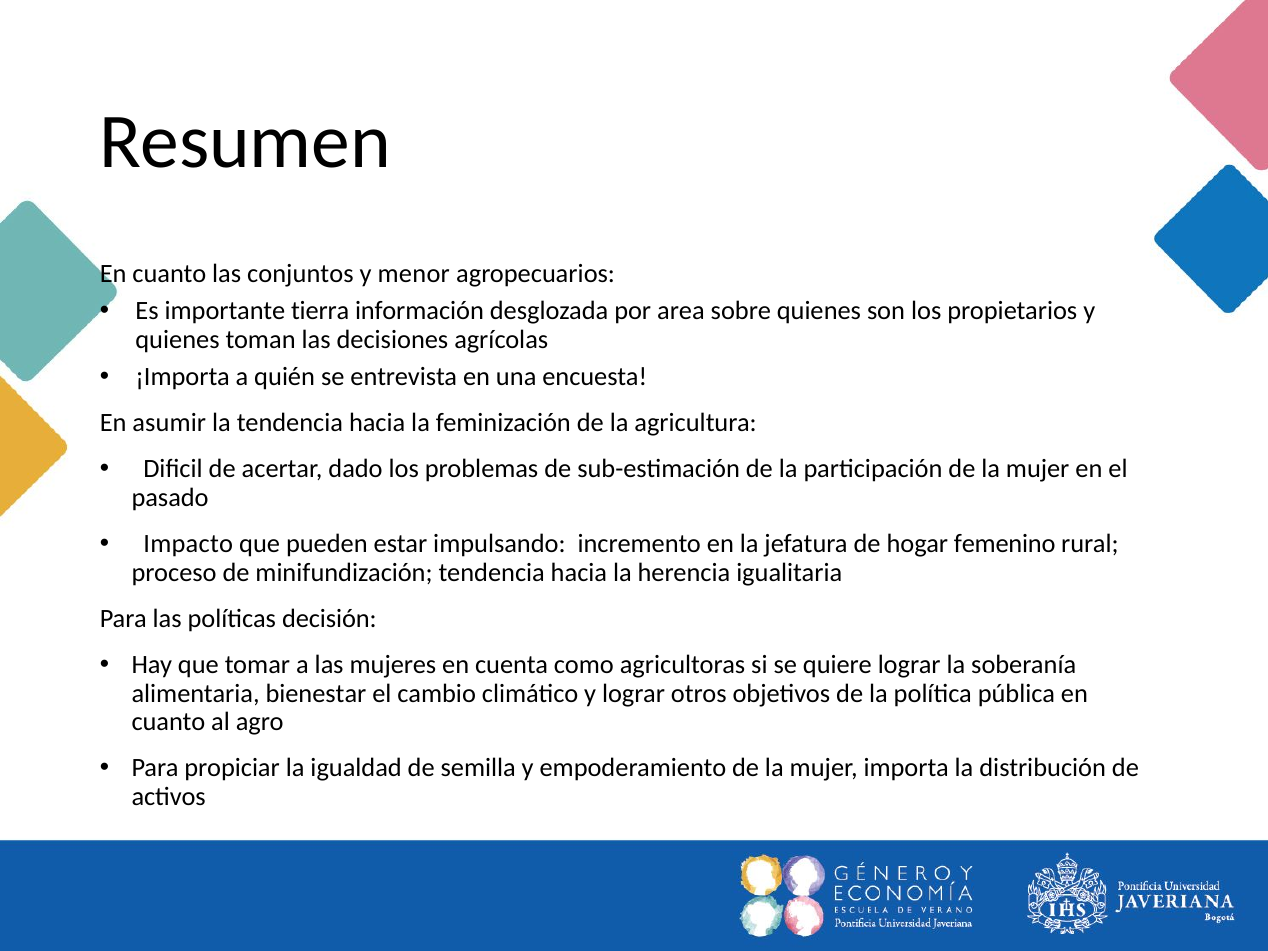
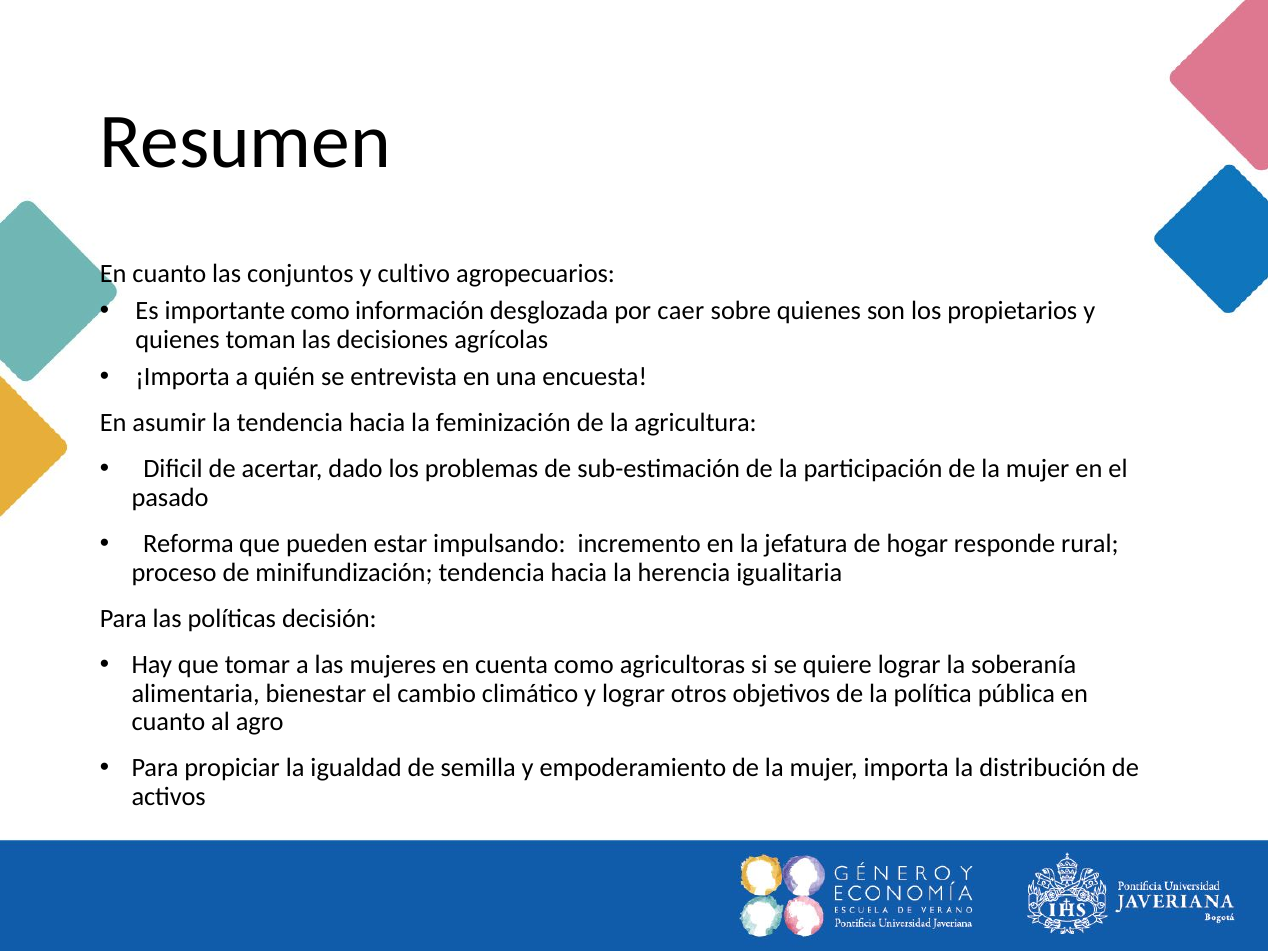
menor: menor -> cultivo (414, 274)
importante tierra: tierra -> como (320, 311)
area: area -> caer (681, 311)
Impacto: Impacto -> Reforma (188, 544)
femenino: femenino -> responde (1005, 544)
